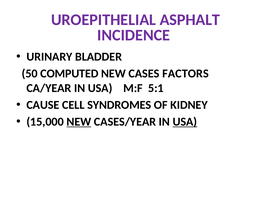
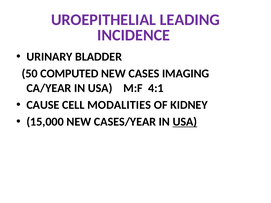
ASPHALT: ASPHALT -> LEADING (190, 20)
FACTORS: FACTORS -> IMAGING (186, 74)
5:1: 5:1 -> 4:1 (156, 88)
SYNDROMES: SYNDROMES -> MODALITIES (119, 105)
NEW underline: present -> none (79, 122)
